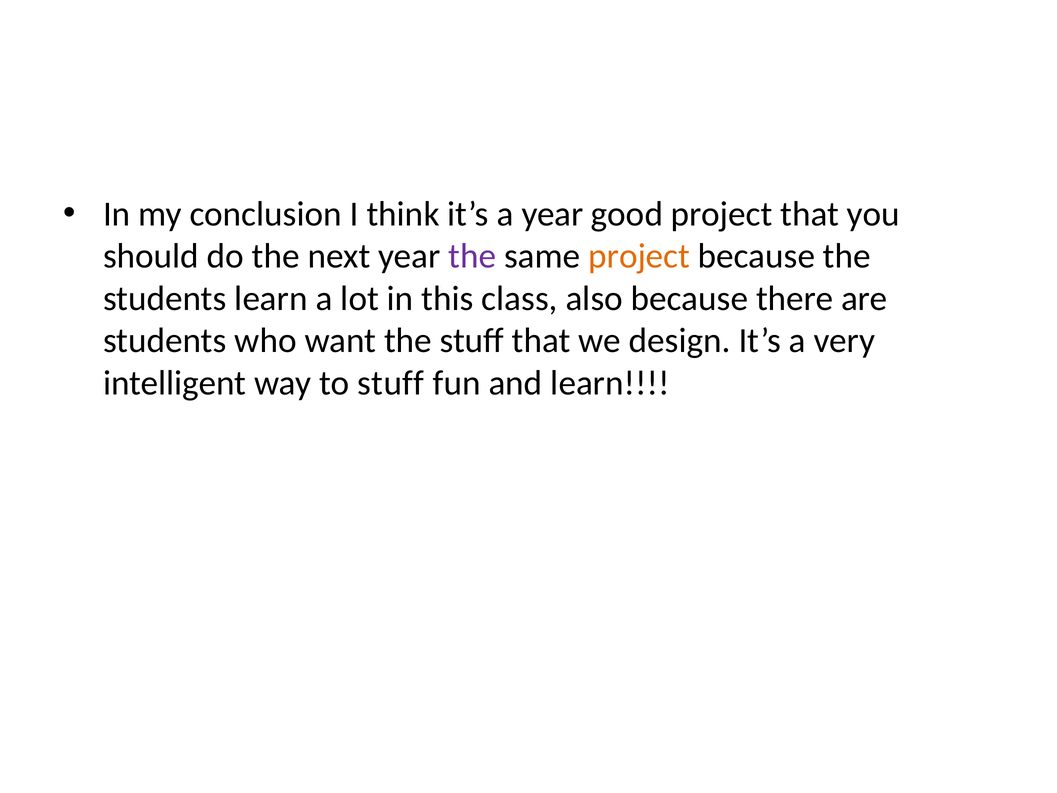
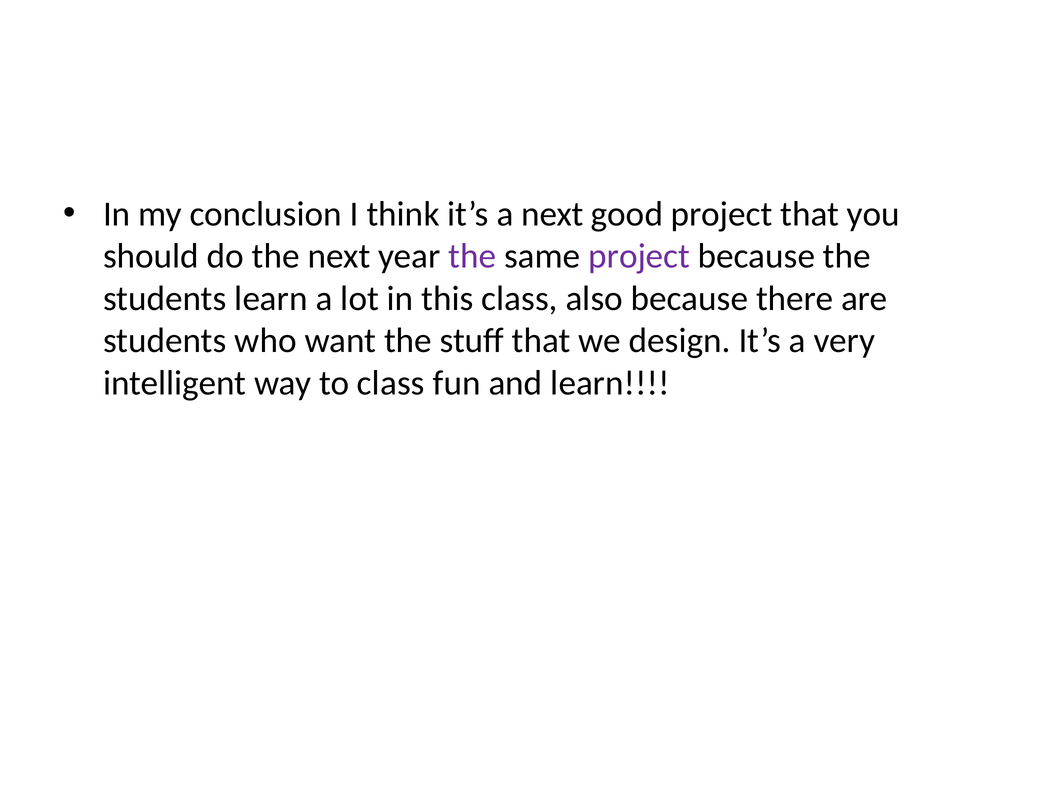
a year: year -> next (552, 214)
project colour: orange -> purple (639, 256)
to stuff: stuff -> class (391, 383)
